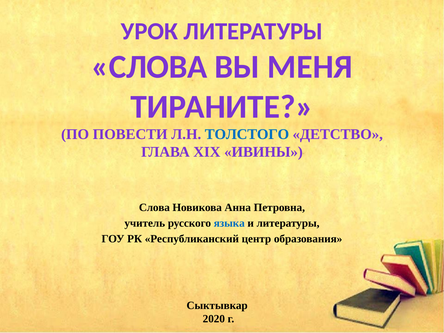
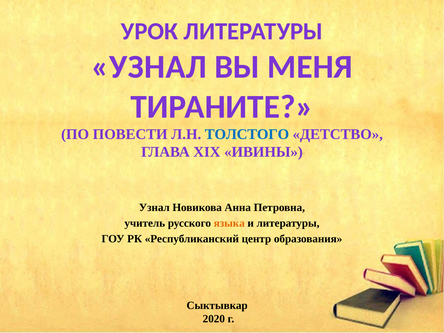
СЛОВА: СЛОВА -> УЗНАЛ (149, 67)
Слова: Слова -> Узнал (154, 208)
языка colour: blue -> orange (229, 223)
